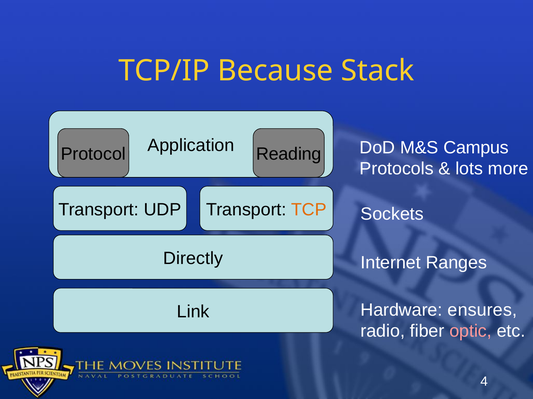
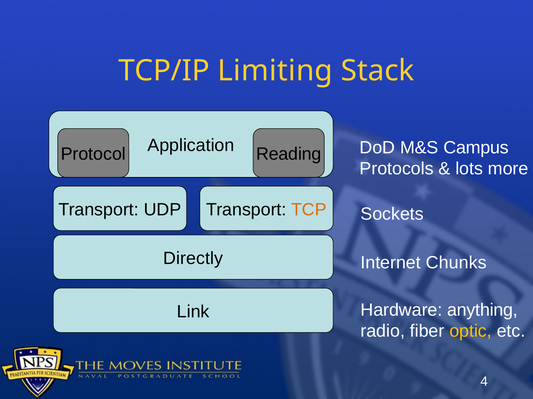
Because: Because -> Limiting (275, 71)
Ranges: Ranges -> Chunks (456, 263)
ensures: ensures -> anything (483, 310)
optic colour: pink -> yellow (471, 332)
